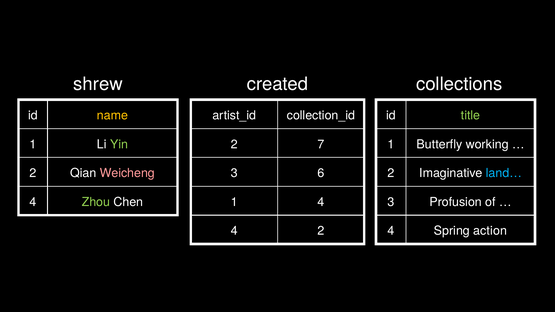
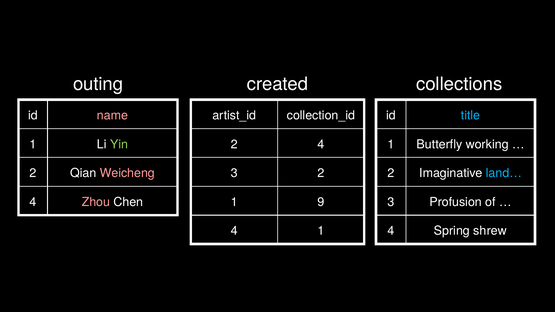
shrew: shrew -> outing (98, 84)
name colour: yellow -> pink (113, 115)
title colour: light green -> light blue (471, 115)
2 7: 7 -> 4 (321, 144)
3 6: 6 -> 2 (321, 173)
Zhou colour: light green -> pink (96, 202)
1 4: 4 -> 9 (321, 202)
4 2: 2 -> 1 (321, 231)
action: action -> shrew (490, 231)
